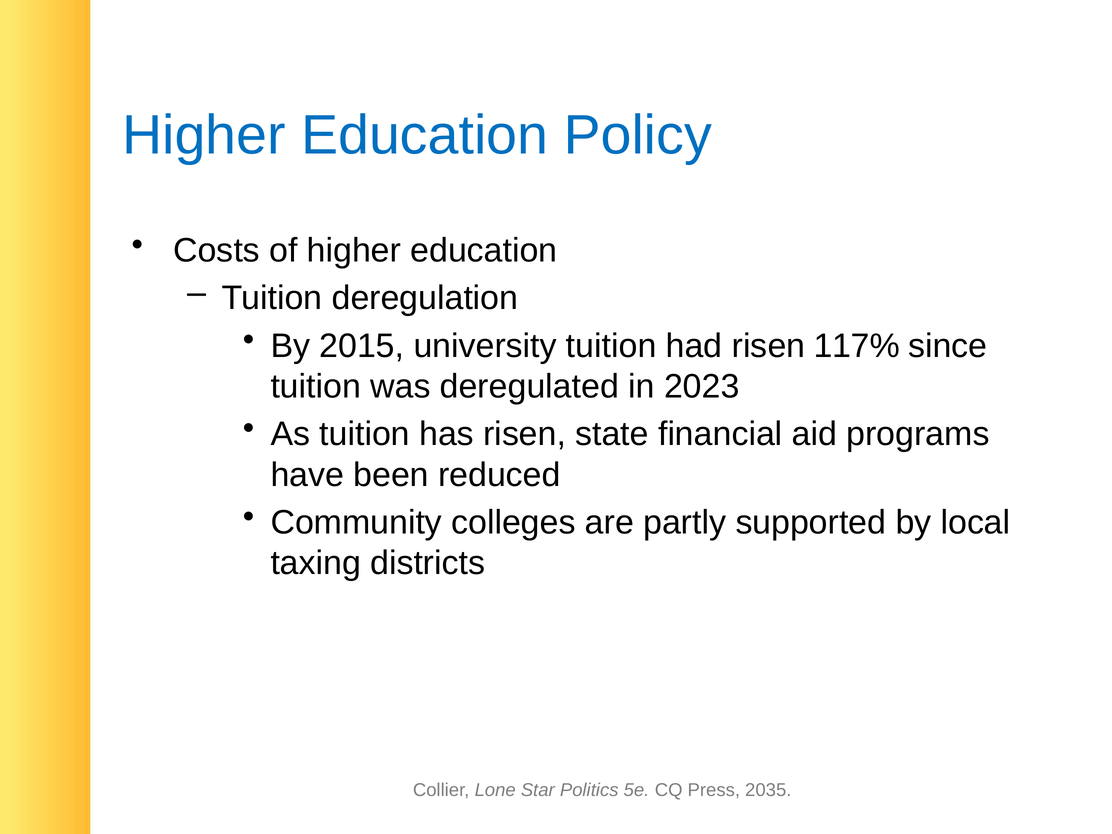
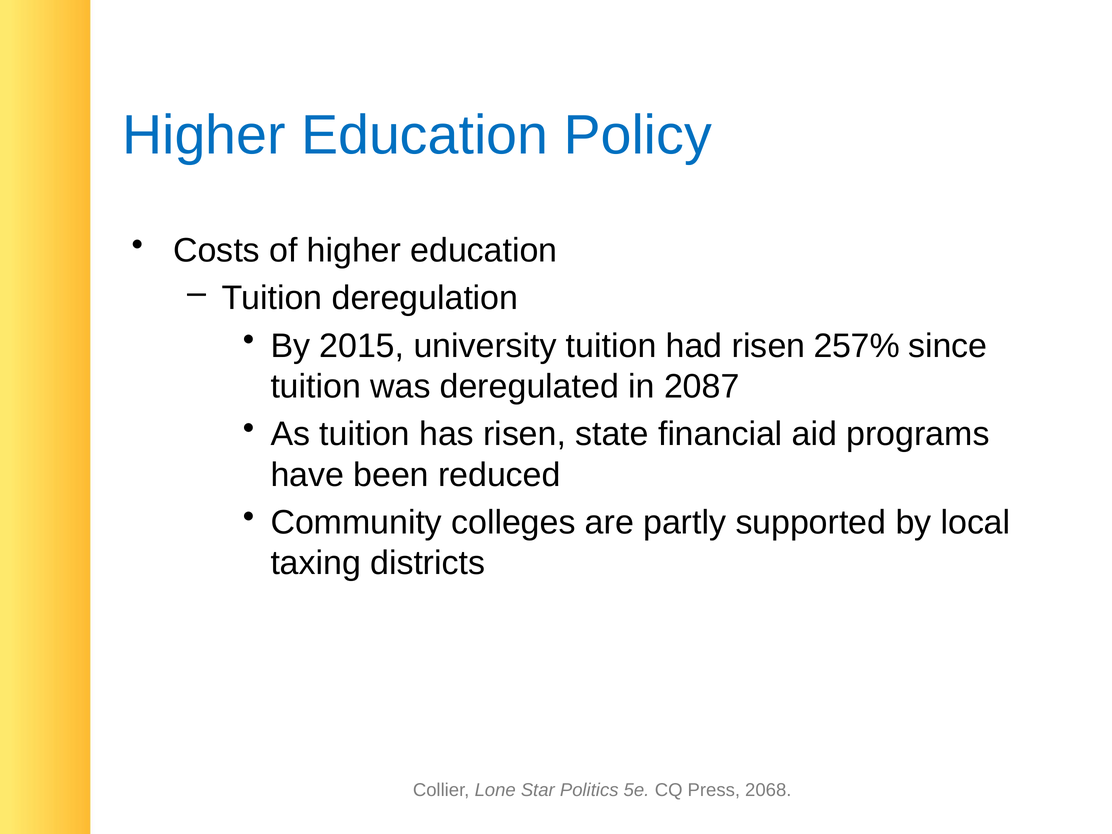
117%: 117% -> 257% (857, 346)
2023: 2023 -> 2087 (702, 387)
2035: 2035 -> 2068 (768, 790)
